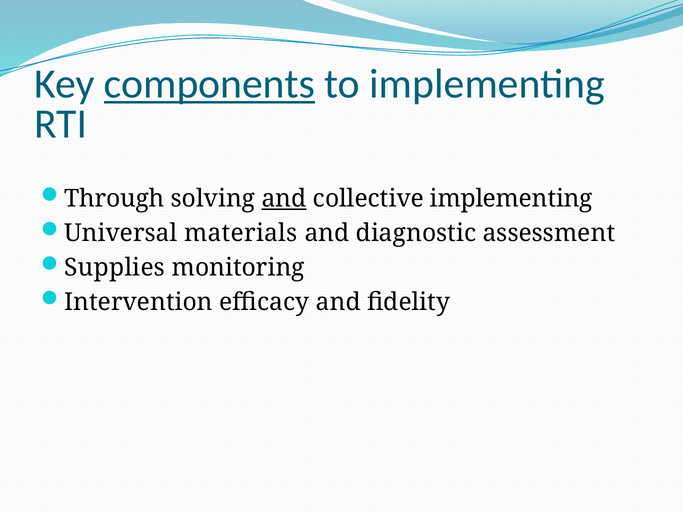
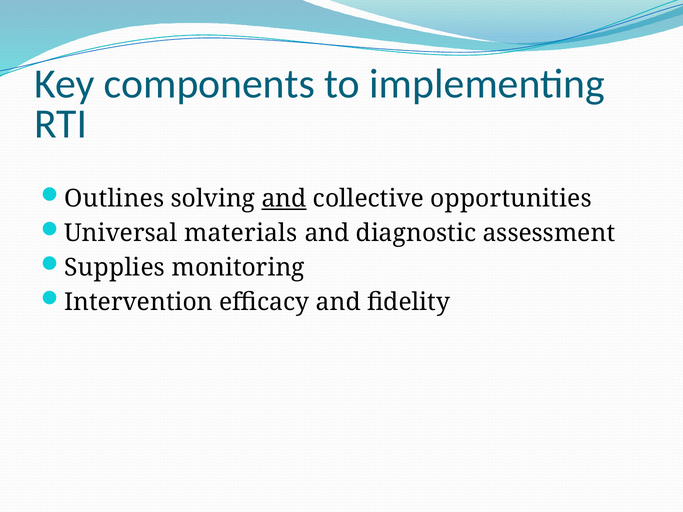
components underline: present -> none (209, 84)
Through: Through -> Outlines (114, 199)
collective implementing: implementing -> opportunities (511, 199)
